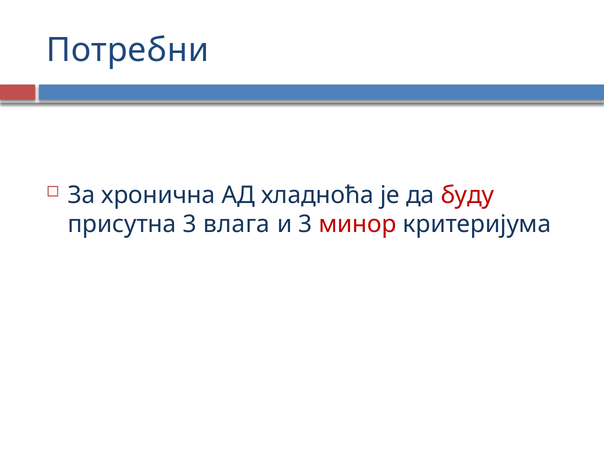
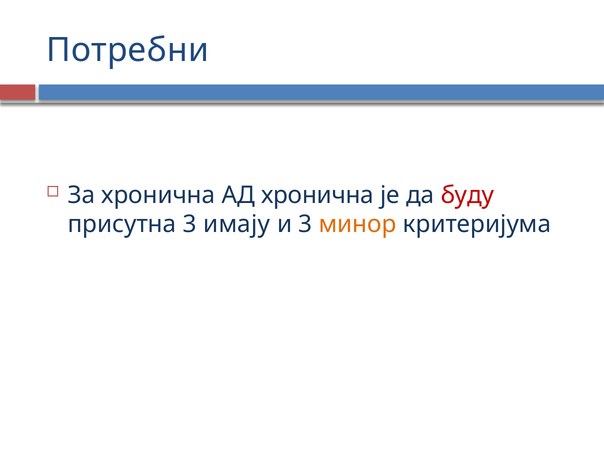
АД хладноћа: хладноћа -> хронична (318, 195)
влага: влага -> имају (237, 224)
минор colour: red -> orange (358, 224)
